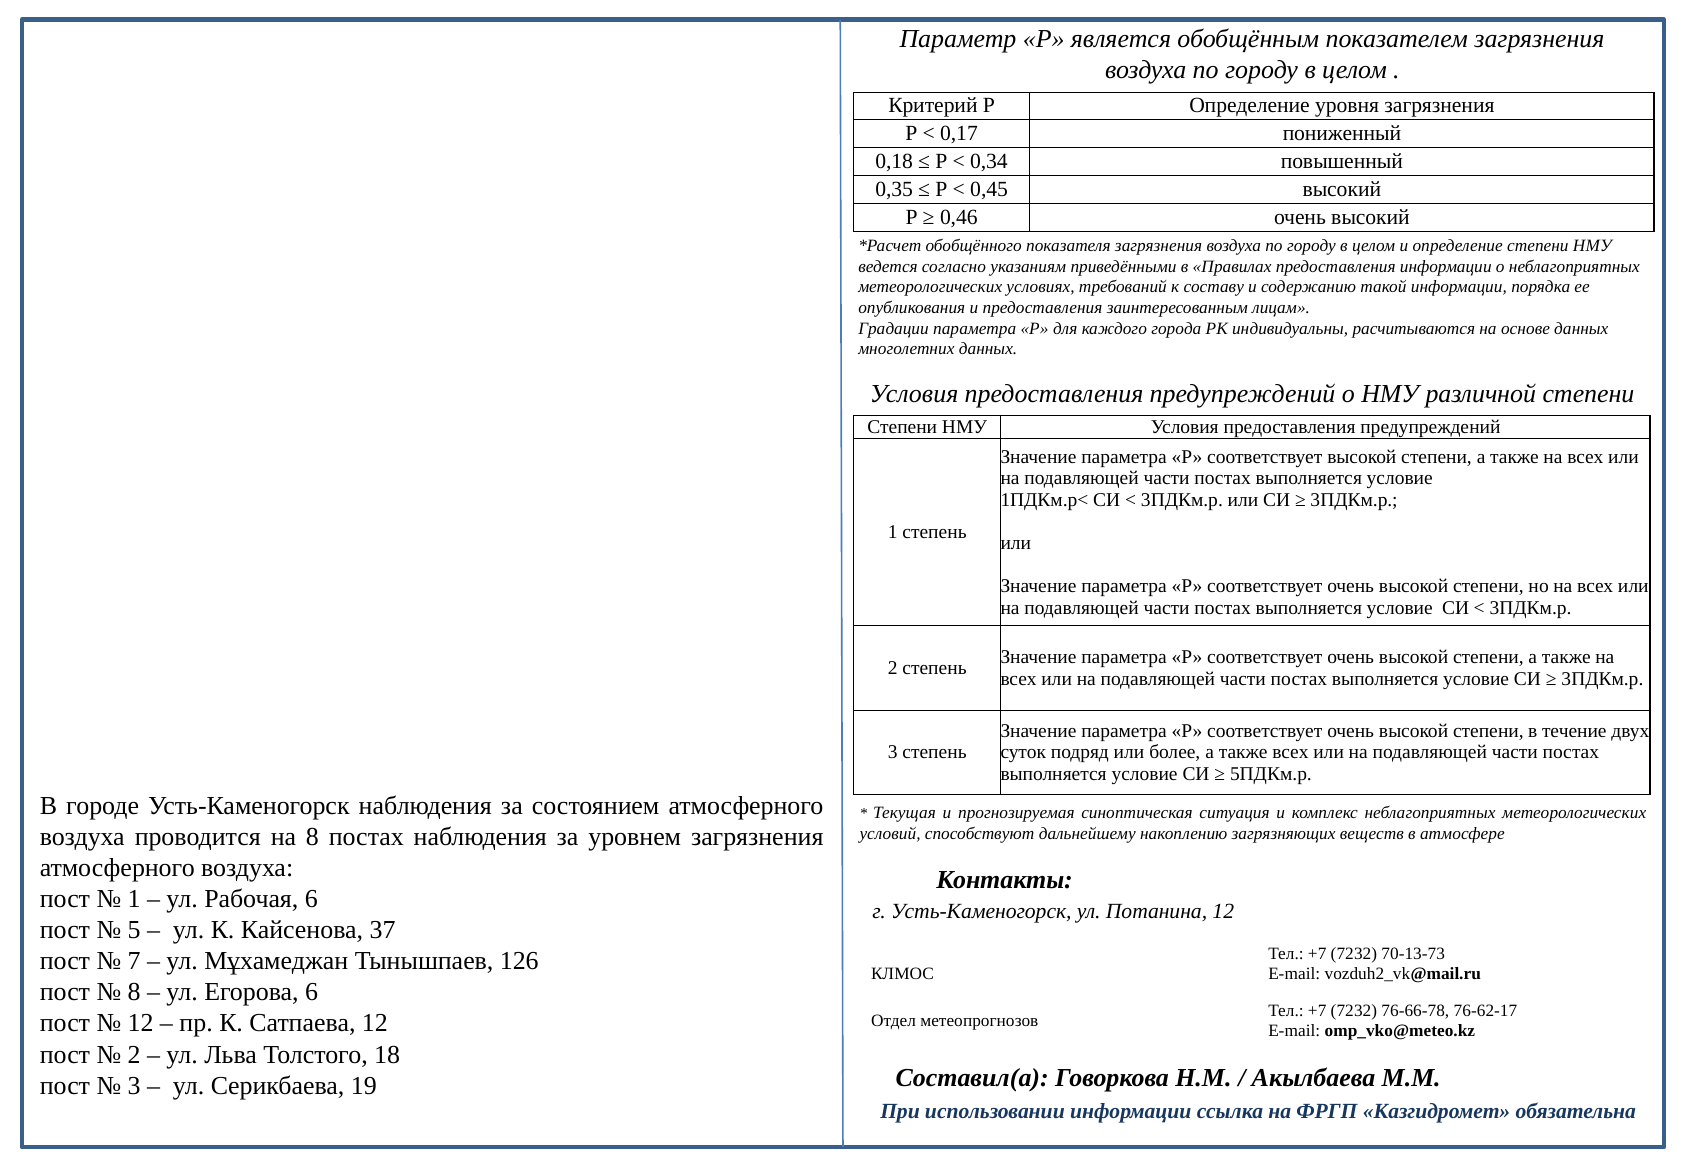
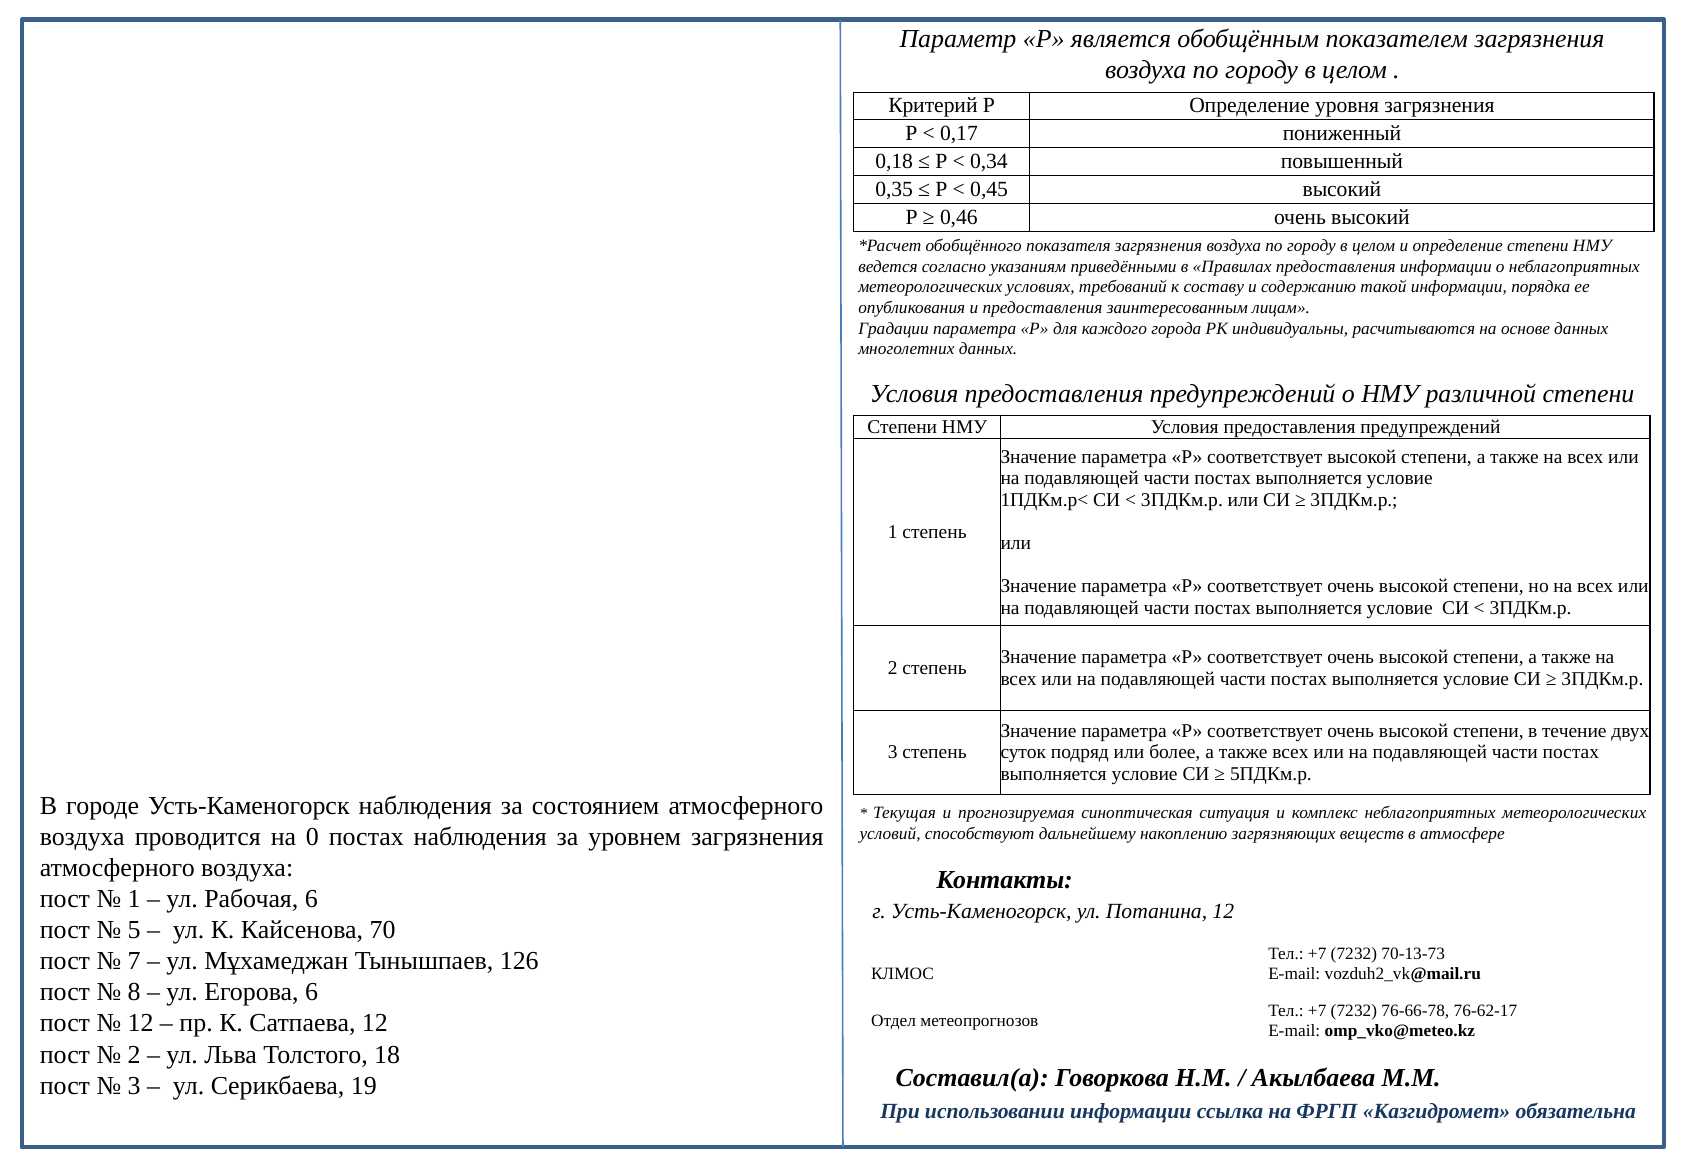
на 8: 8 -> 0 (312, 837)
37: 37 -> 70 (383, 930)
